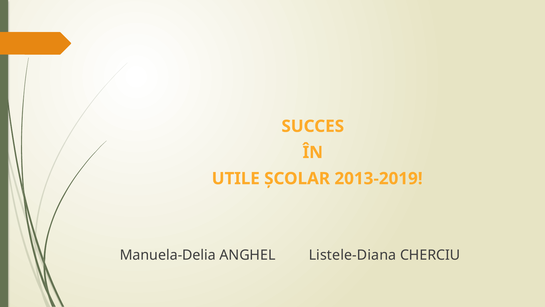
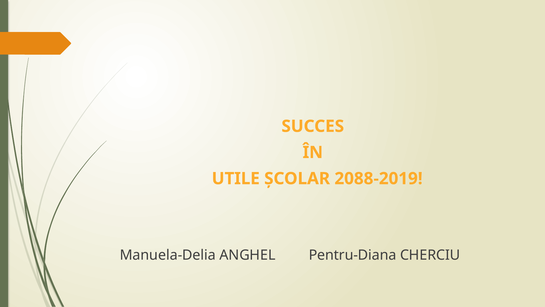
2013-2019: 2013-2019 -> 2088-2019 (379, 178)
Listele-Diana: Listele-Diana -> Pentru-Diana (353, 255)
